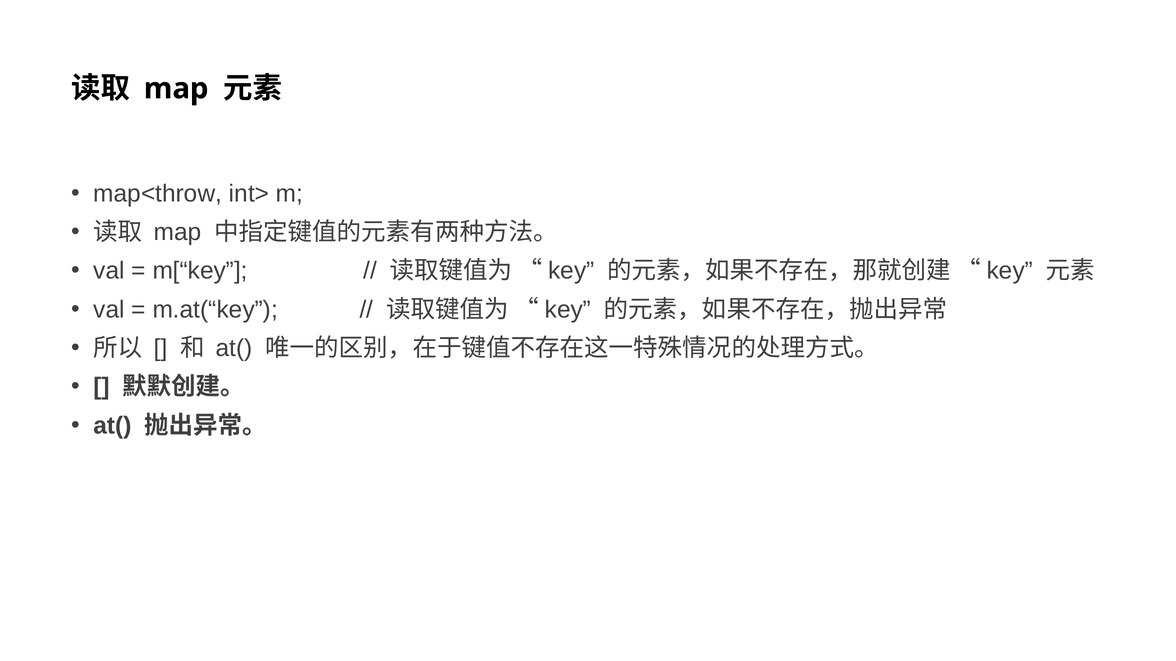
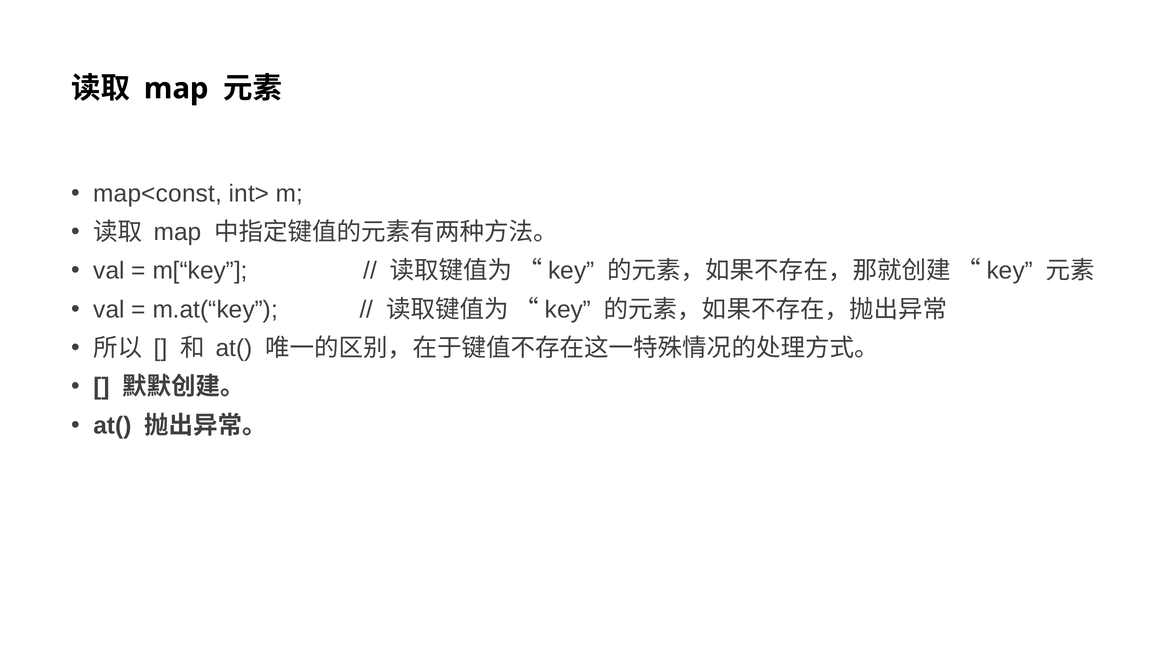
map<throw: map<throw -> map<const (158, 194)
